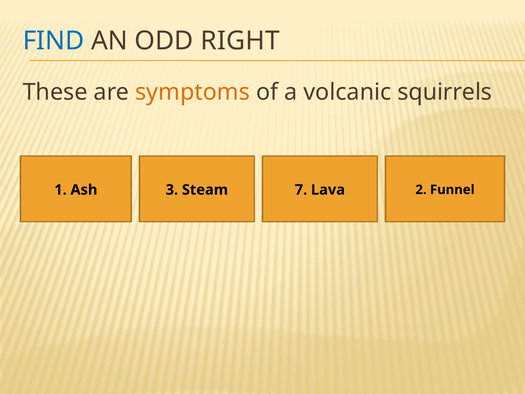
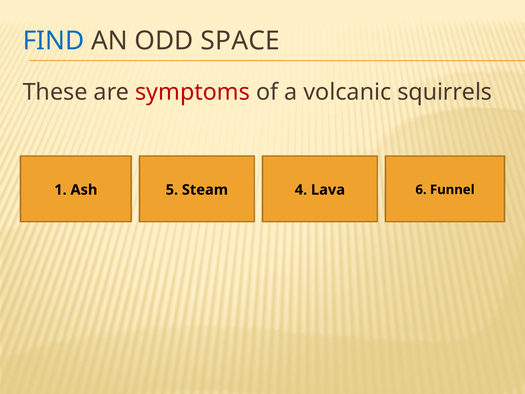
RIGHT: RIGHT -> SPACE (240, 41)
symptoms colour: orange -> red (193, 92)
3: 3 -> 5 (172, 190)
7: 7 -> 4 (301, 190)
2: 2 -> 6 (421, 190)
